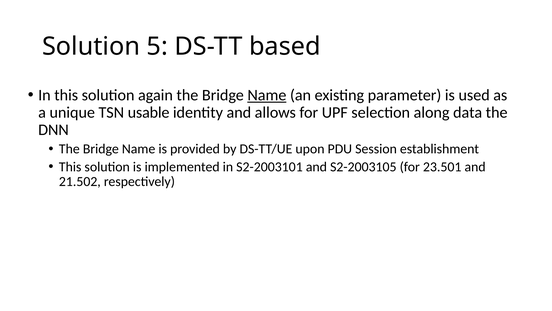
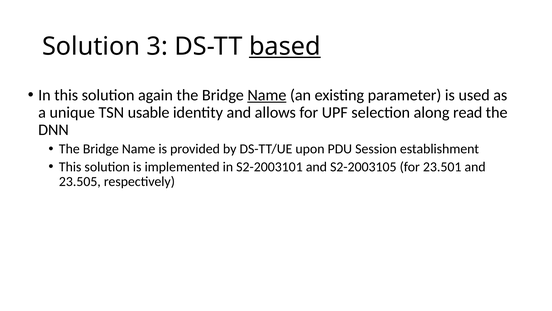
5: 5 -> 3 (157, 46)
based underline: none -> present (285, 46)
data: data -> read (468, 112)
21.502: 21.502 -> 23.505 (80, 181)
